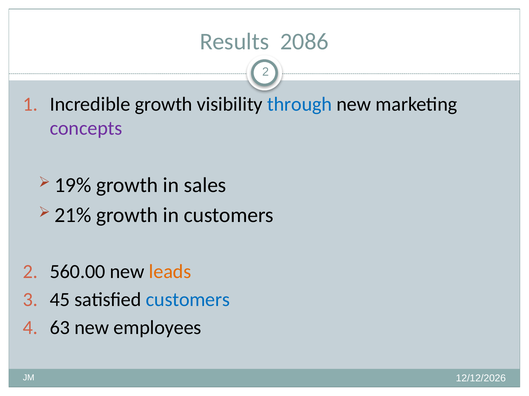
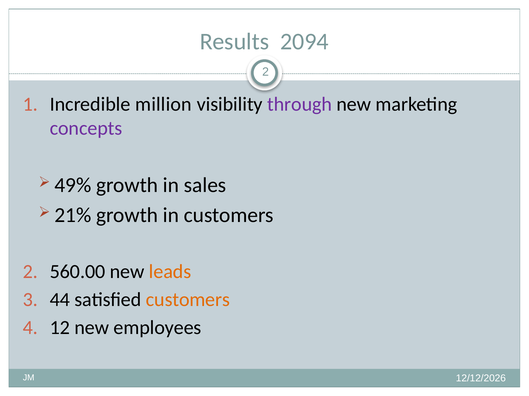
2086: 2086 -> 2094 (304, 42)
Incredible growth: growth -> million (163, 104)
through colour: blue -> purple (300, 104)
19%: 19% -> 49% (73, 186)
45: 45 -> 44 (60, 300)
customers colour: blue -> orange (188, 300)
63: 63 -> 12 (60, 328)
